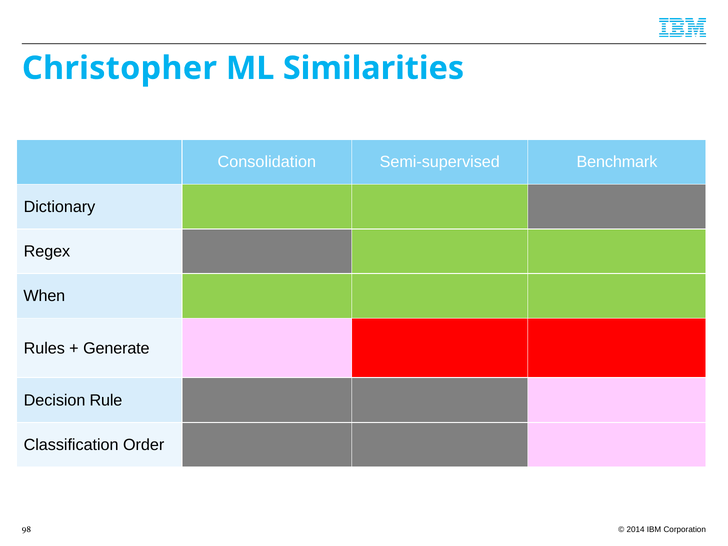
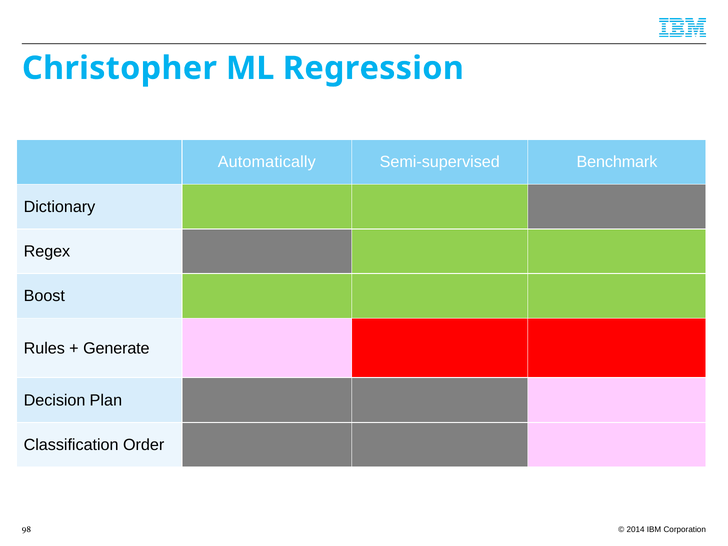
Similarities: Similarities -> Regression (373, 68)
Consolidation: Consolidation -> Automatically (267, 162)
When: When -> Boost (44, 296)
Rule: Rule -> Plan (106, 400)
